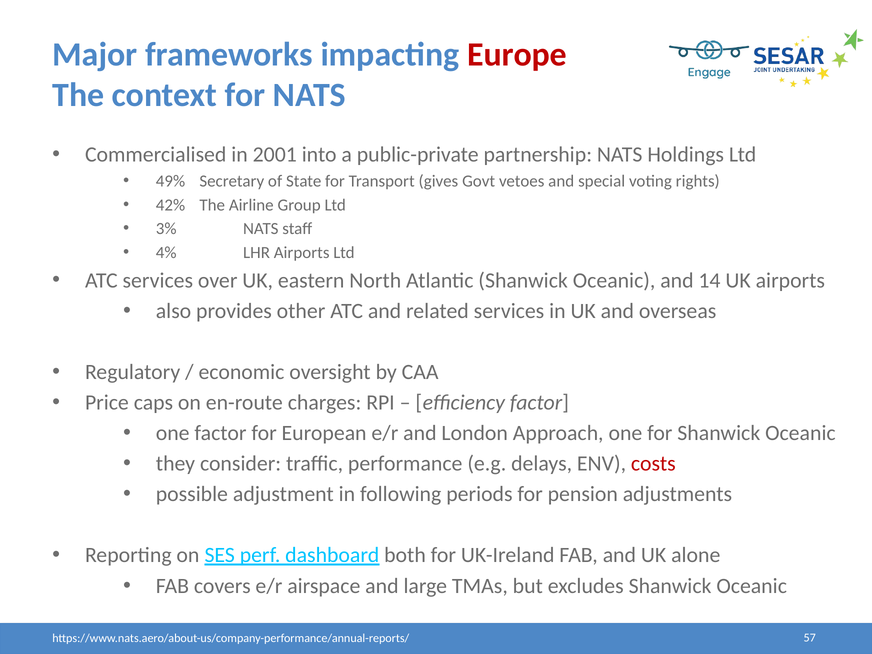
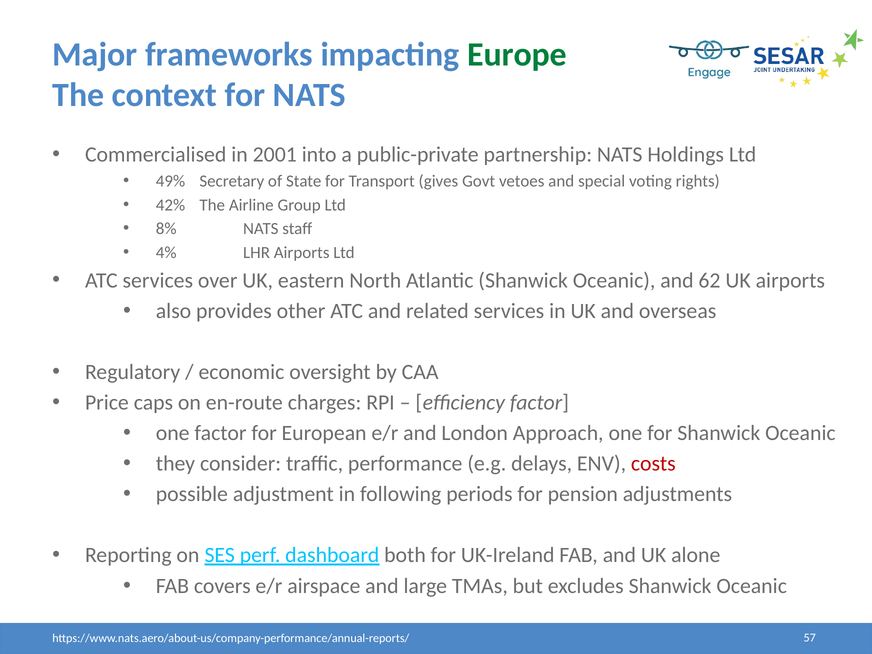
Europe colour: red -> green (517, 54)
3%: 3% -> 8% (166, 229)
14: 14 -> 62 (709, 280)
